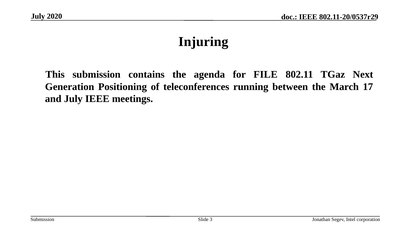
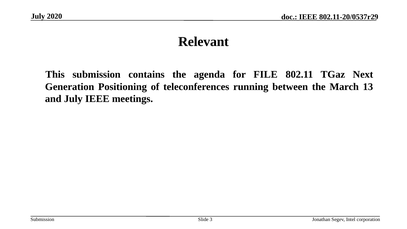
Injuring: Injuring -> Relevant (203, 42)
17: 17 -> 13 (368, 87)
